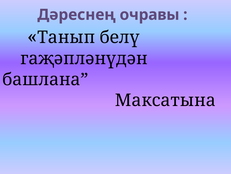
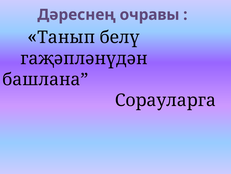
Максатына: Максатына -> Сорауларга (165, 100)
